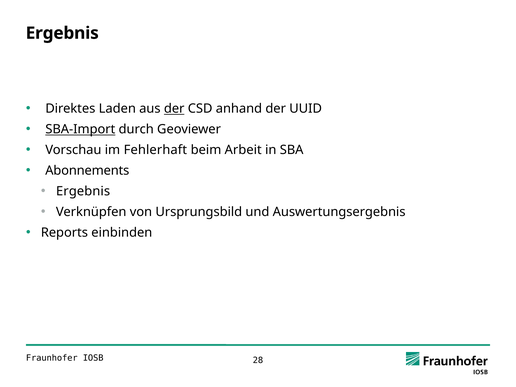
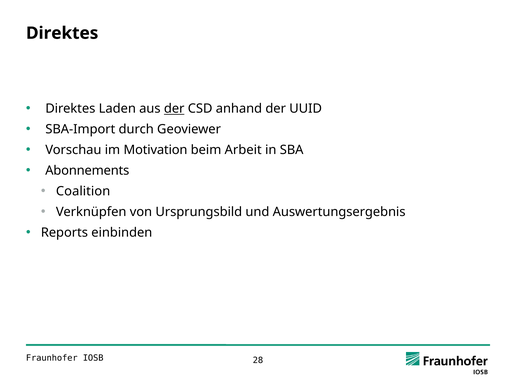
Ergebnis: Ergebnis -> Direktes (62, 33)
SBA-Import underline: present -> none (80, 129)
Fehlerhaft: Fehlerhaft -> Motivation (156, 150)
Ergebnis: Ergebnis -> Coalition (83, 191)
